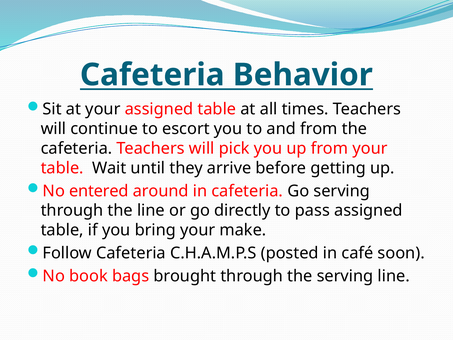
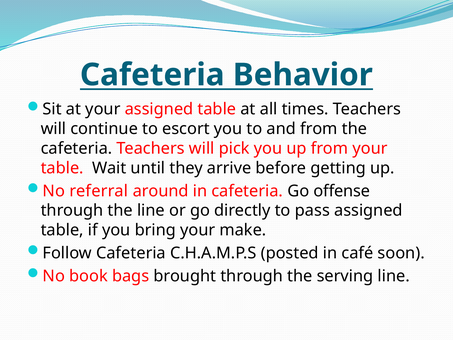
entered: entered -> referral (99, 191)
Go serving: serving -> offense (342, 191)
